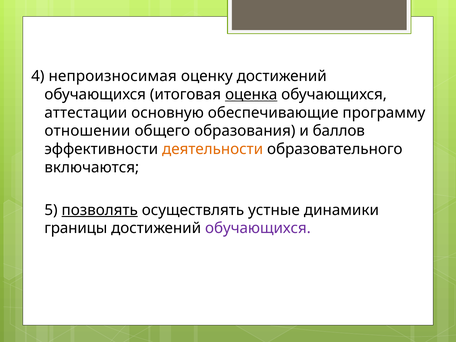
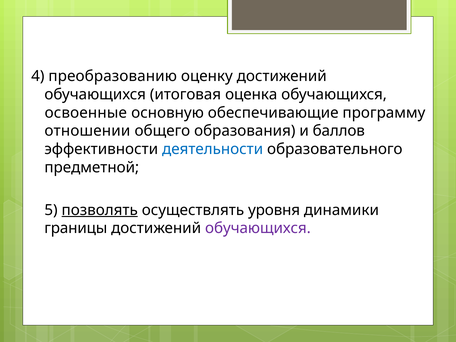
непроизносимая: непроизносимая -> преобразованию (113, 76)
оценка underline: present -> none (251, 94)
аттестации: аттестации -> освоенные (86, 113)
деятельности colour: orange -> blue (213, 149)
включаются: включаются -> предметной (92, 167)
устные: устные -> уровня (274, 210)
